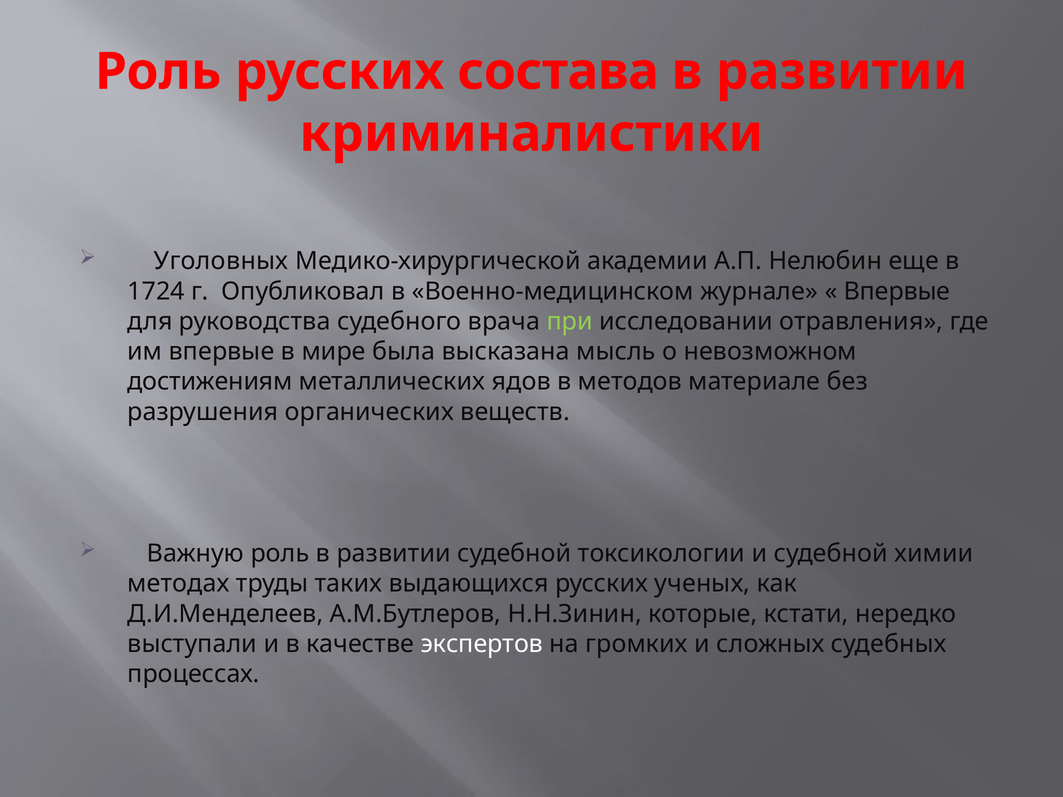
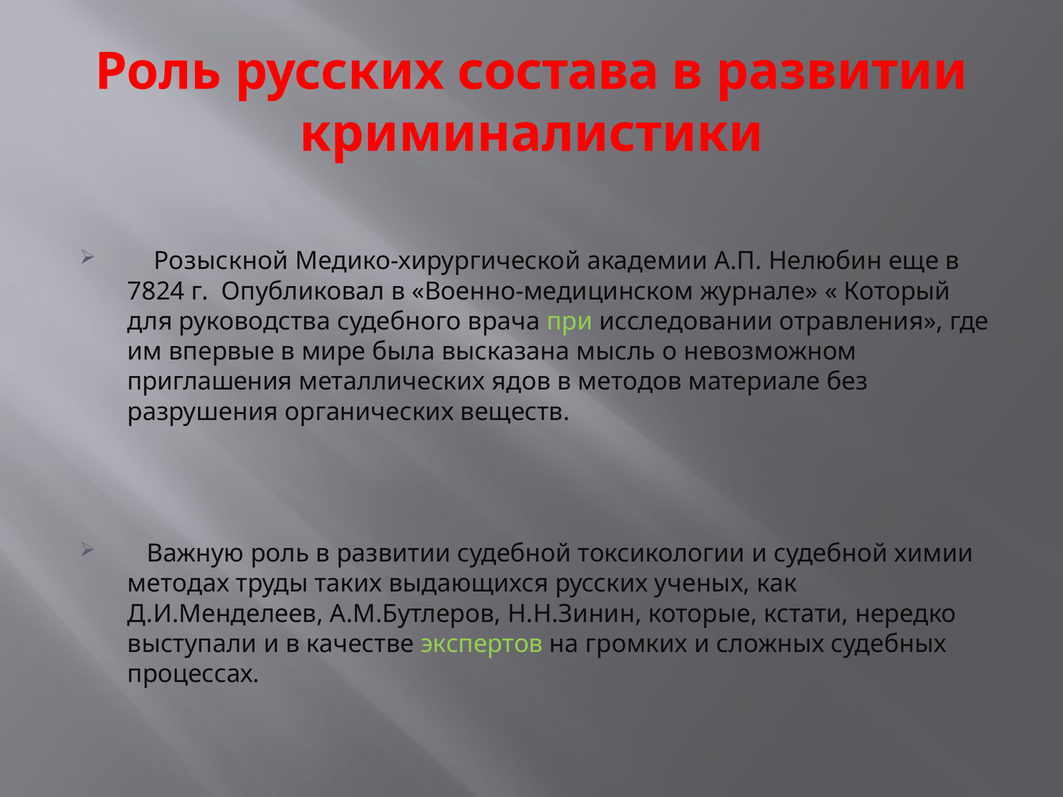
Уголовных: Уголовных -> Розыскной (221, 261)
1724: 1724 -> 7824 (156, 291)
Впервые: Впервые -> Который (897, 291)
достижениям: достижениям -> приглашения (210, 382)
экспертов colour: white -> light green (482, 644)
